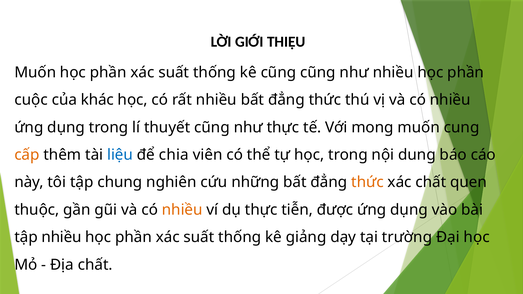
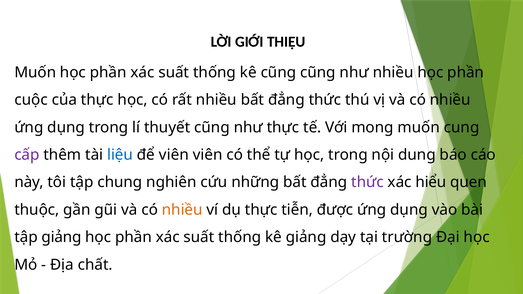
của khác: khác -> thực (97, 100)
cấp colour: orange -> purple (27, 155)
để chia: chia -> viên (174, 155)
thức colour: orange -> purple (367, 182)
xác chất: chất -> hiểu (431, 182)
tập nhiều: nhiều -> giảng (62, 237)
